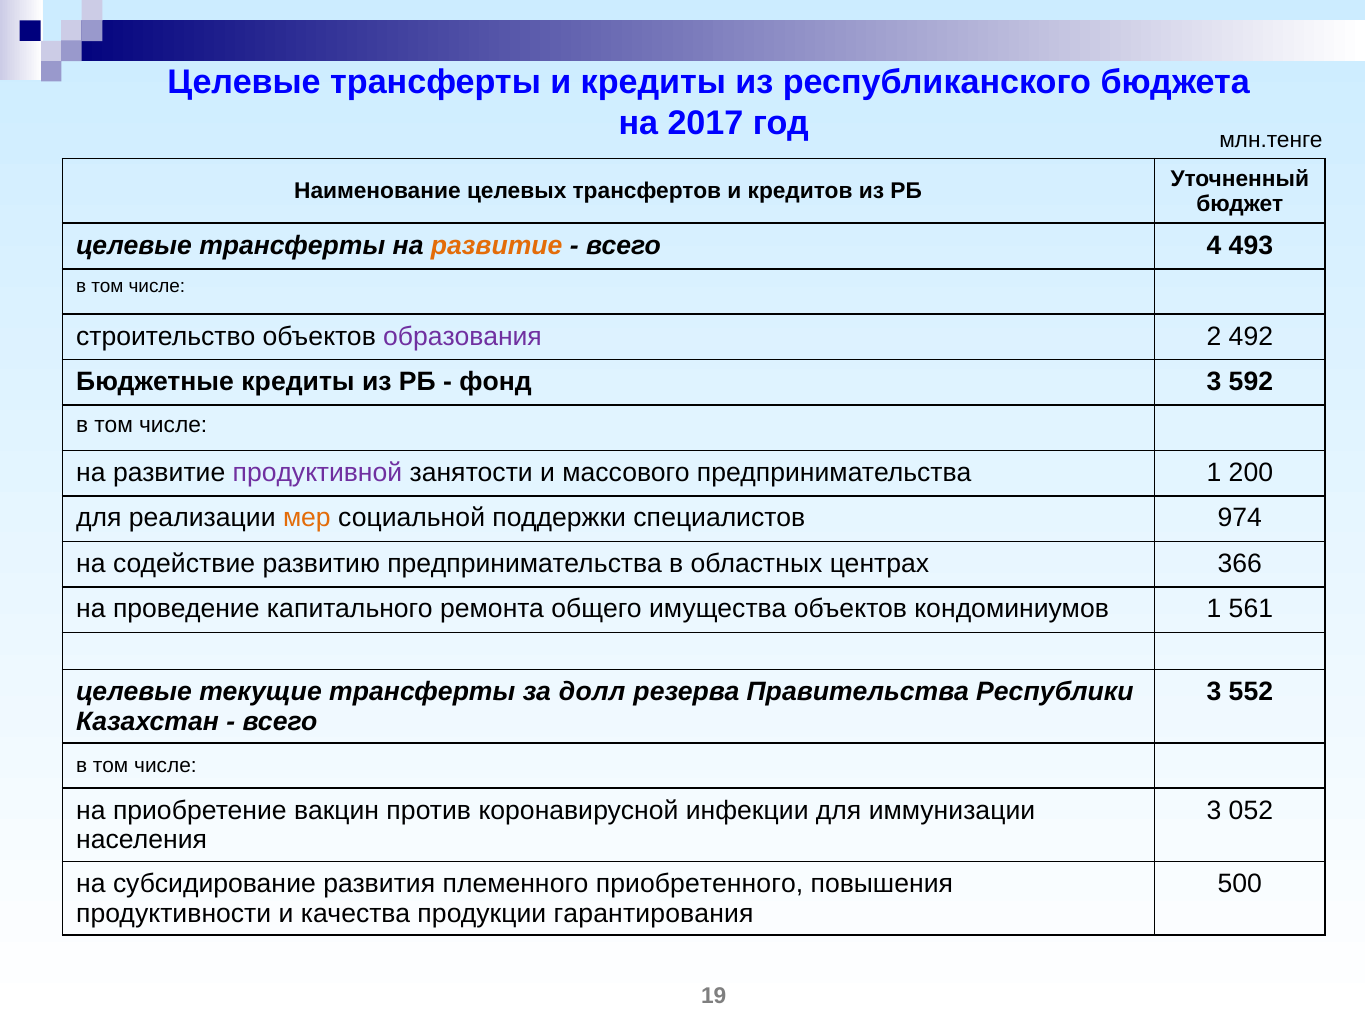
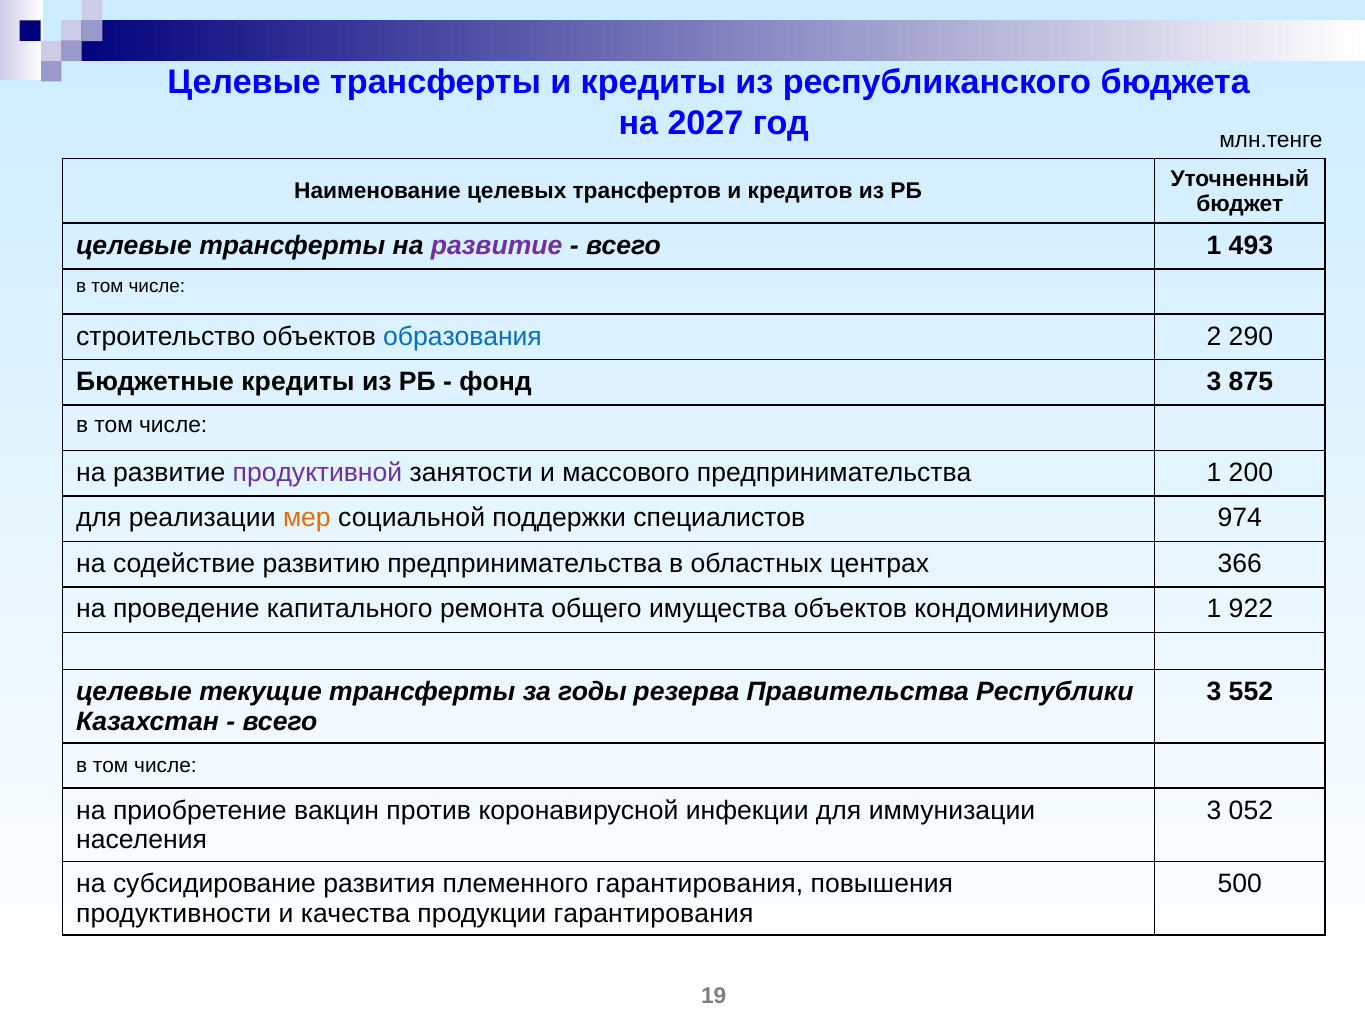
2017: 2017 -> 2027 (705, 124)
развитие colour: orange -> purple (497, 245)
всего 4: 4 -> 1 (1214, 245)
образования colour: purple -> blue (463, 336)
492: 492 -> 290 (1251, 336)
592: 592 -> 875 (1251, 382)
561: 561 -> 922 (1251, 609)
долл: долл -> годы (592, 691)
племенного приобретенного: приобретенного -> гарантирования (699, 884)
